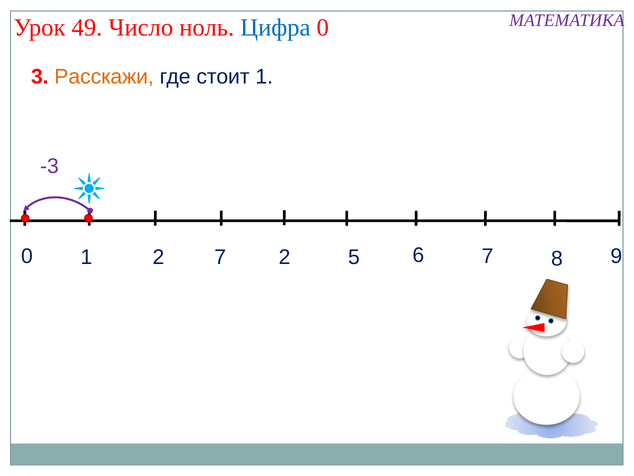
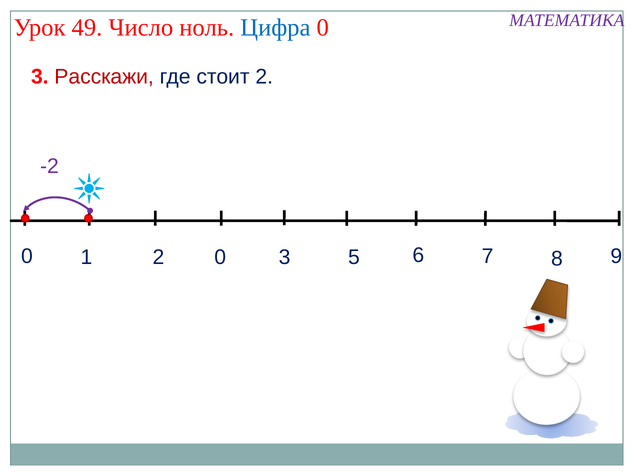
Расскажи colour: orange -> red (104, 77)
стоит 1: 1 -> 2 (264, 77)
-3: -3 -> -2 (49, 166)
1 7: 7 -> 0 (220, 257)
2 2: 2 -> 3 (285, 257)
